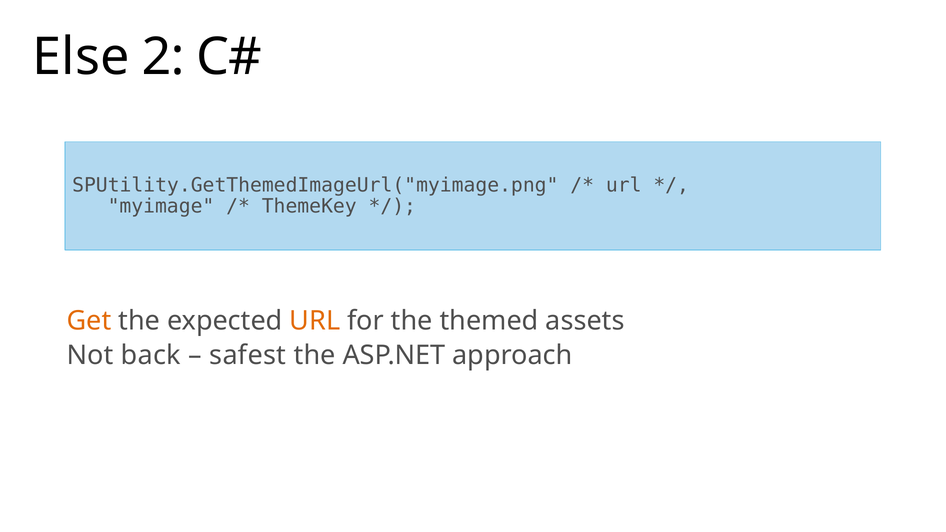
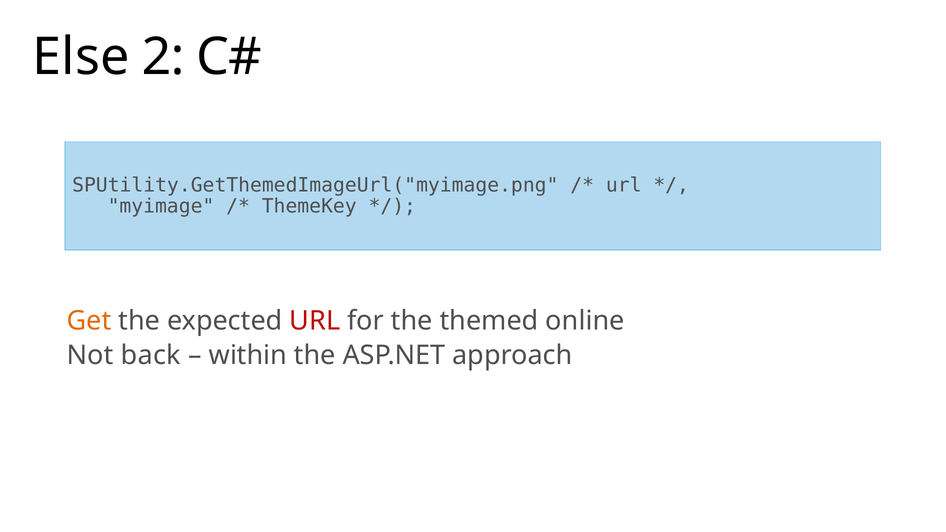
URL colour: orange -> red (315, 321)
assets: assets -> online (585, 321)
safest: safest -> within (248, 356)
